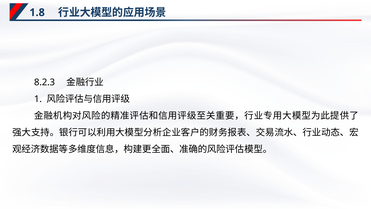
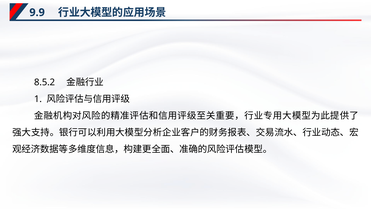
1.8: 1.8 -> 9.9 (37, 12)
8.2.3: 8.2.3 -> 8.5.2 (45, 82)
